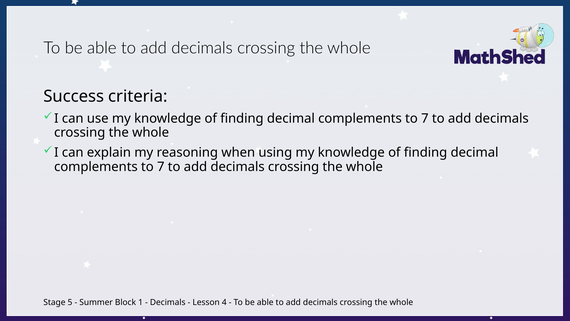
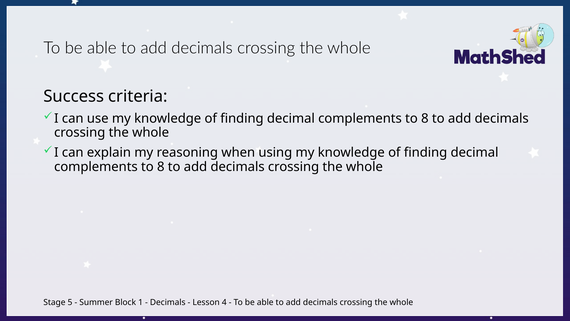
7: 7 -> 8 (425, 118)
7: 7 -> 8 (161, 167)
